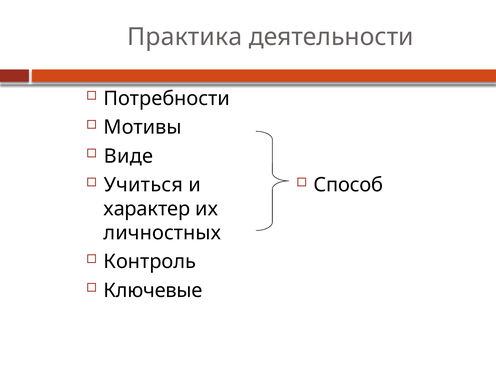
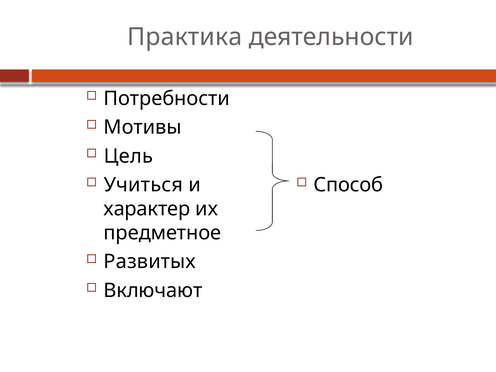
Виде: Виде -> Цель (128, 156)
личностных: личностных -> предметное (162, 233)
Контроль: Контроль -> Развитых (150, 262)
Ключевые: Ключевые -> Включают (153, 290)
